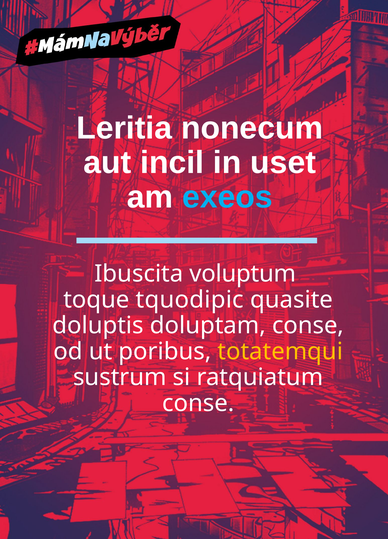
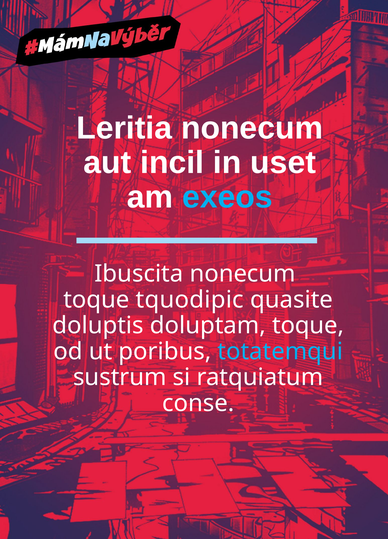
Ibuscita voluptum: voluptum -> nonecum (243, 274)
doluptam conse: conse -> toque (308, 326)
totatemqui colour: yellow -> light blue (280, 352)
